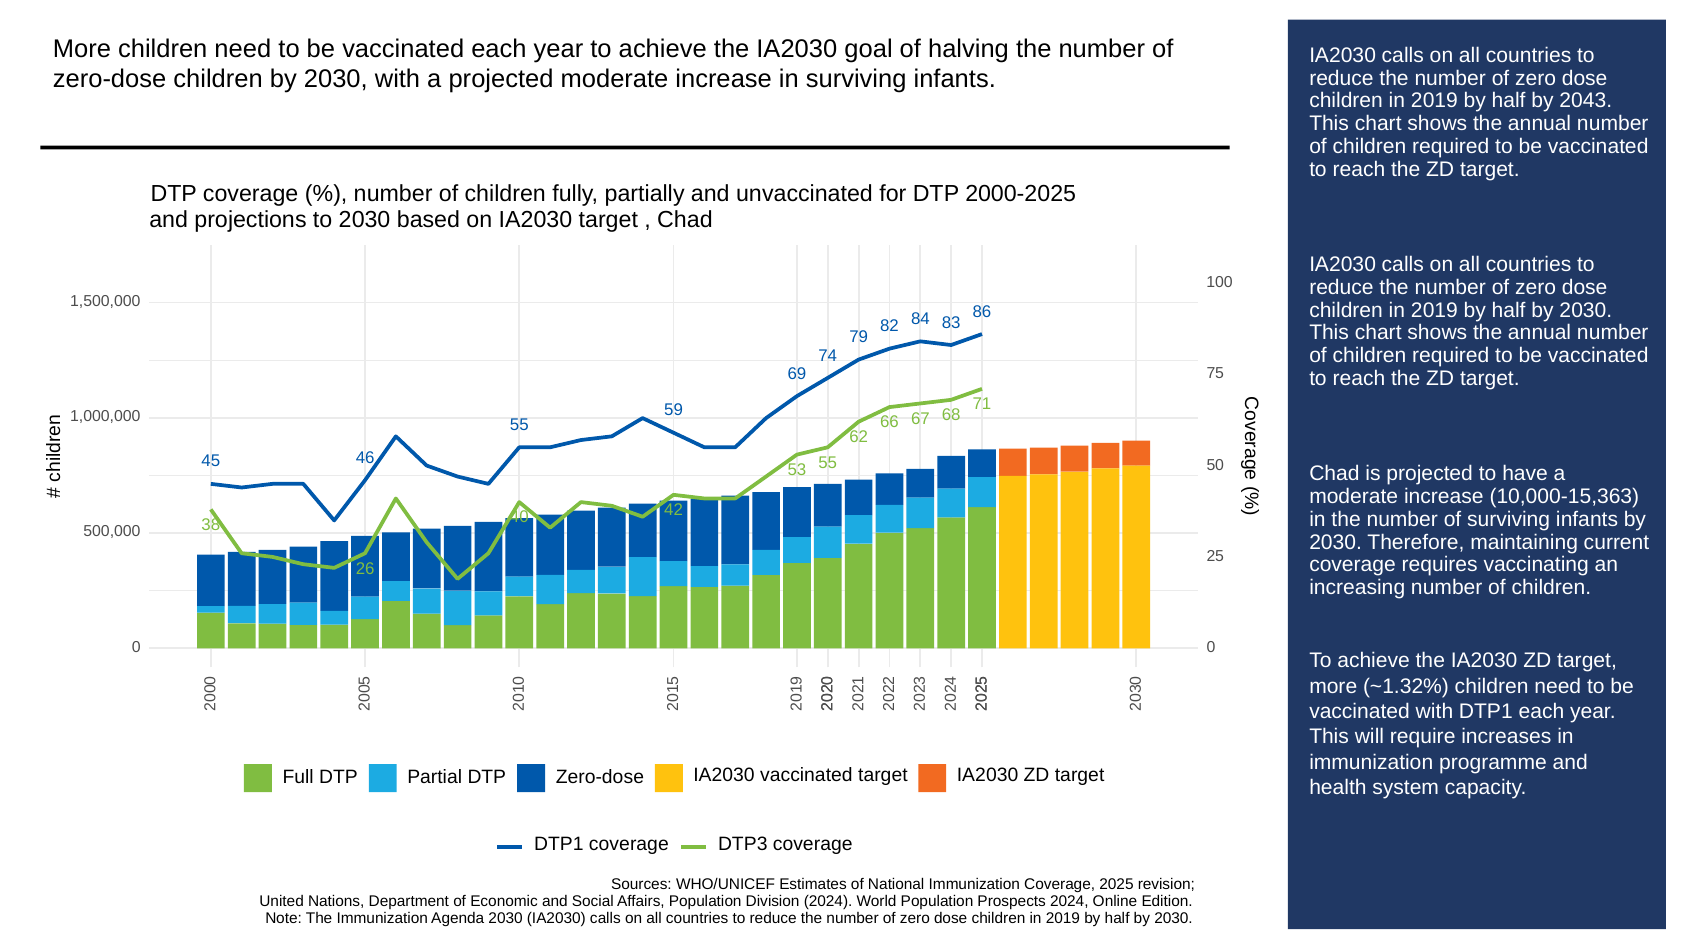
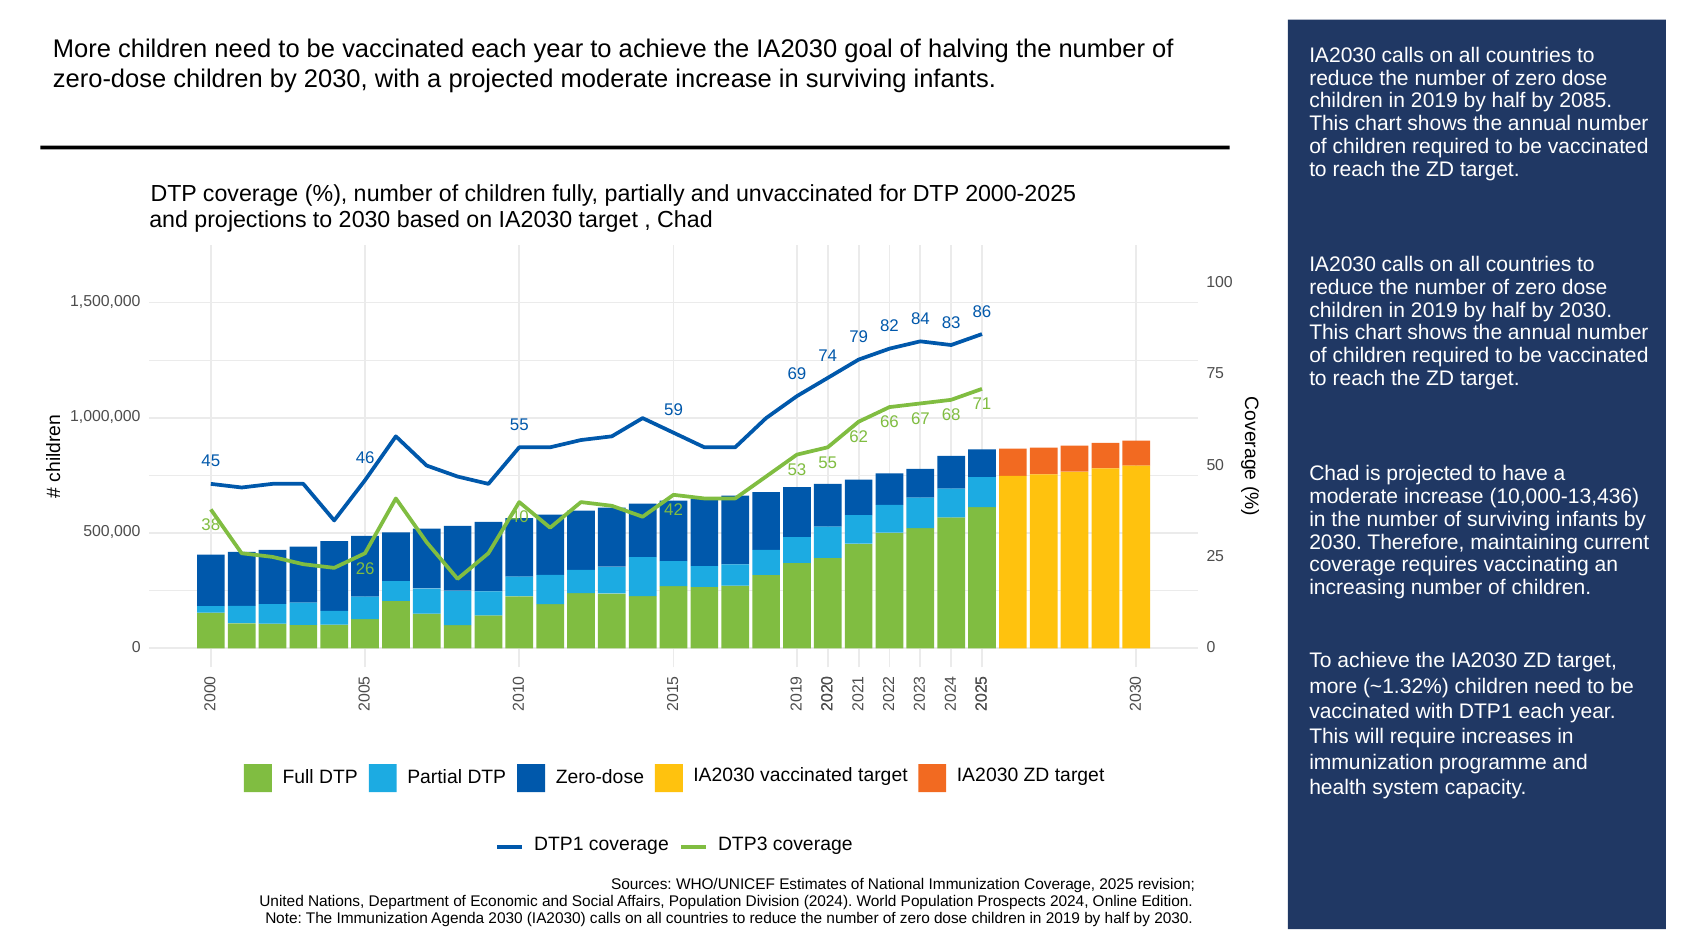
2043: 2043 -> 2085 (1586, 101)
10,000-15,363: 10,000-15,363 -> 10,000-13,436 (1564, 497)
